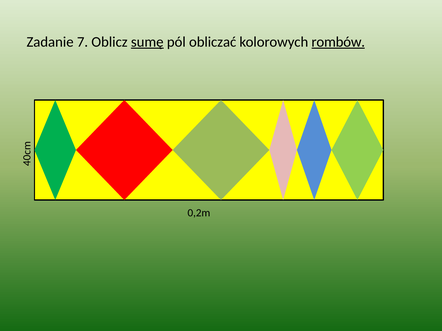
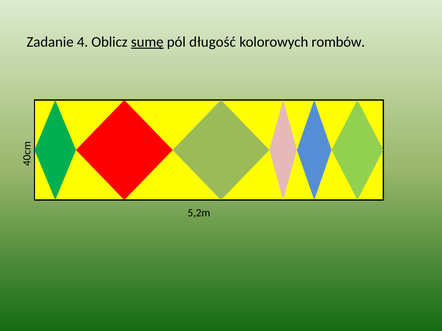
Zadanie 7: 7 -> 4 (83, 42)
obliczać: obliczać -> długość (213, 42)
rombów underline: present -> none (338, 42)
0,2m: 0,2m -> 5,2m (199, 213)
